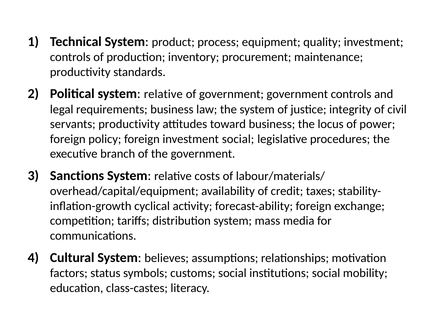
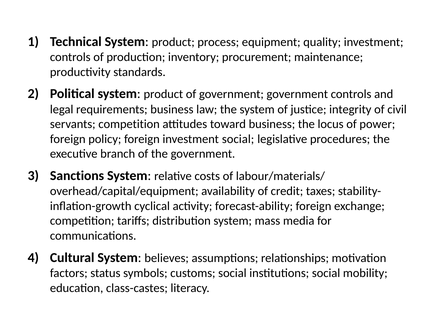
Political system relative: relative -> product (163, 94)
servants productivity: productivity -> competition (129, 124)
